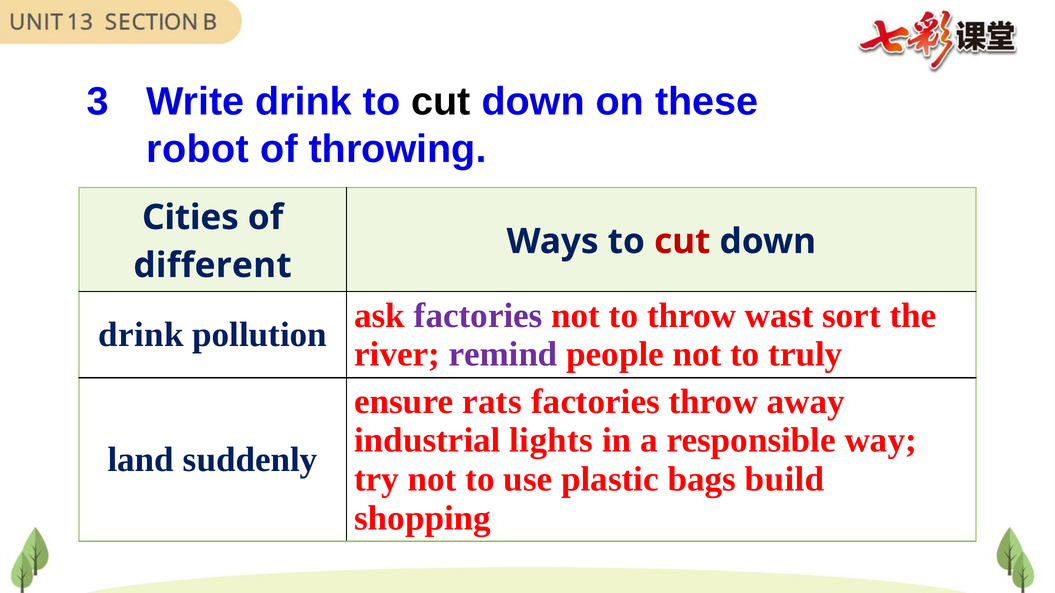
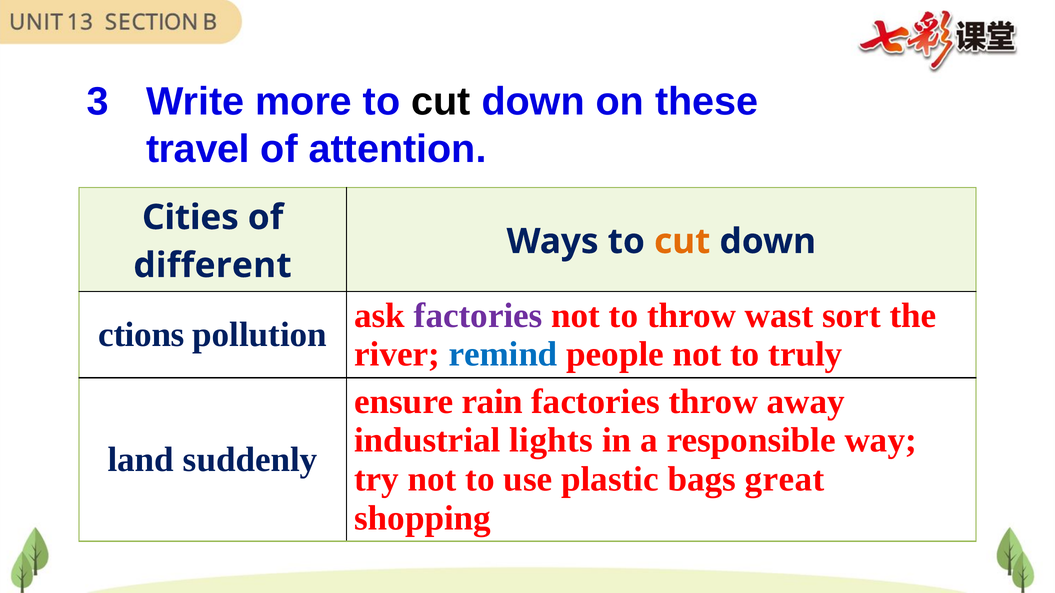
Write drink: drink -> more (304, 102)
robot: robot -> travel (198, 149)
throwing: throwing -> attention (398, 149)
cut colour: red -> orange (682, 242)
drink: drink -> ctions (141, 335)
remind colour: purple -> blue (503, 355)
rats: rats -> rain (492, 402)
build: build -> great (785, 480)
